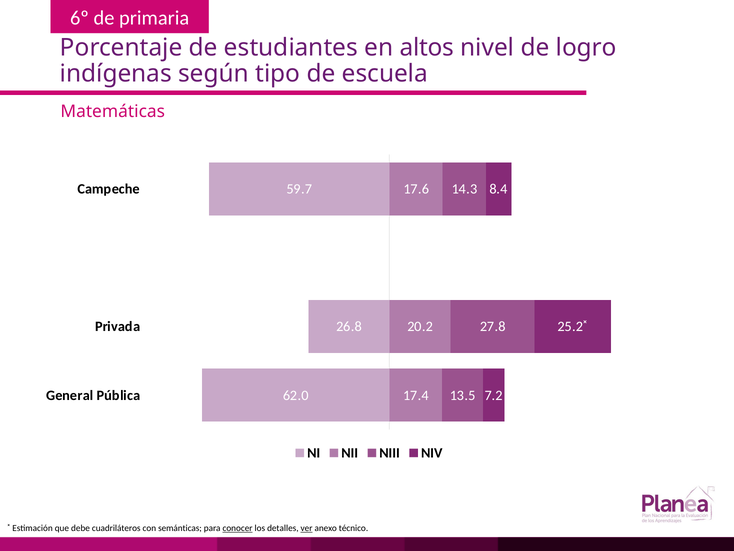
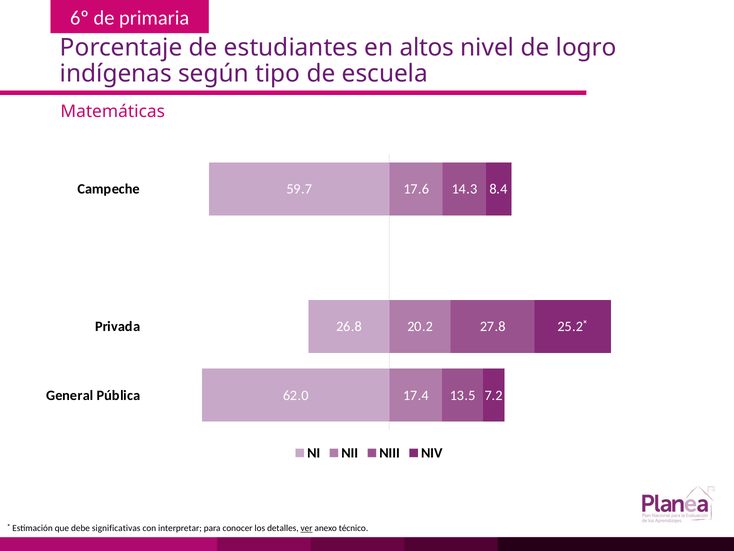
cuadriláteros: cuadriláteros -> significativas (116, 528)
semánticas: semánticas -> interpretar (180, 528)
conocer underline: present -> none (238, 528)
